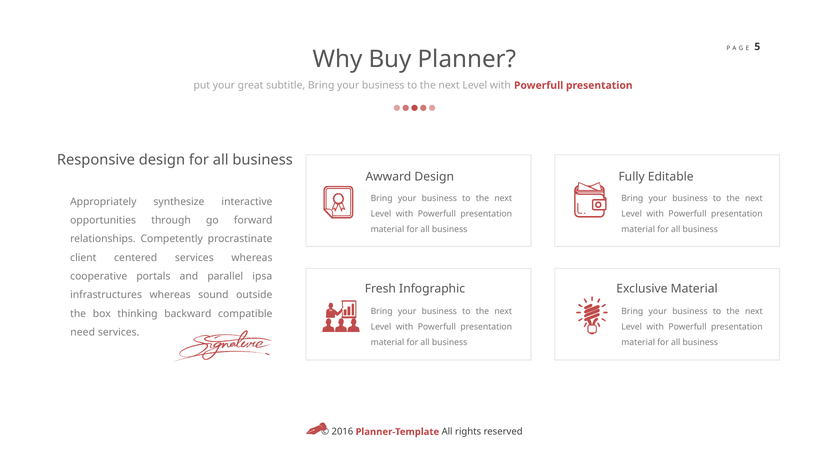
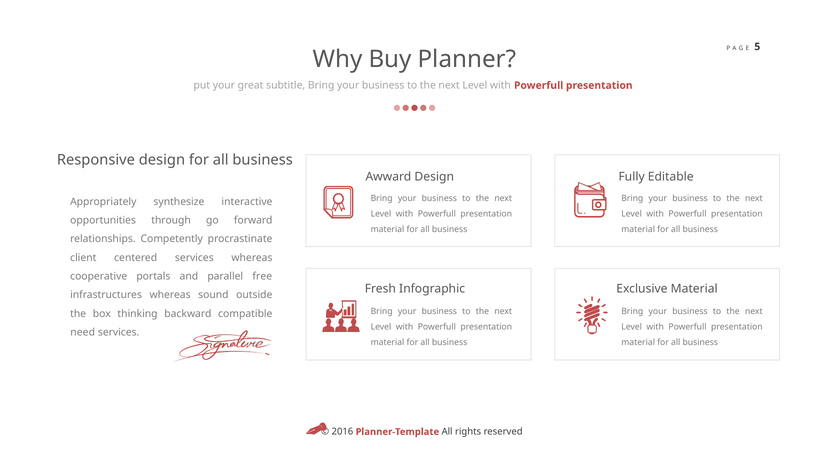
ipsa: ipsa -> free (262, 276)
